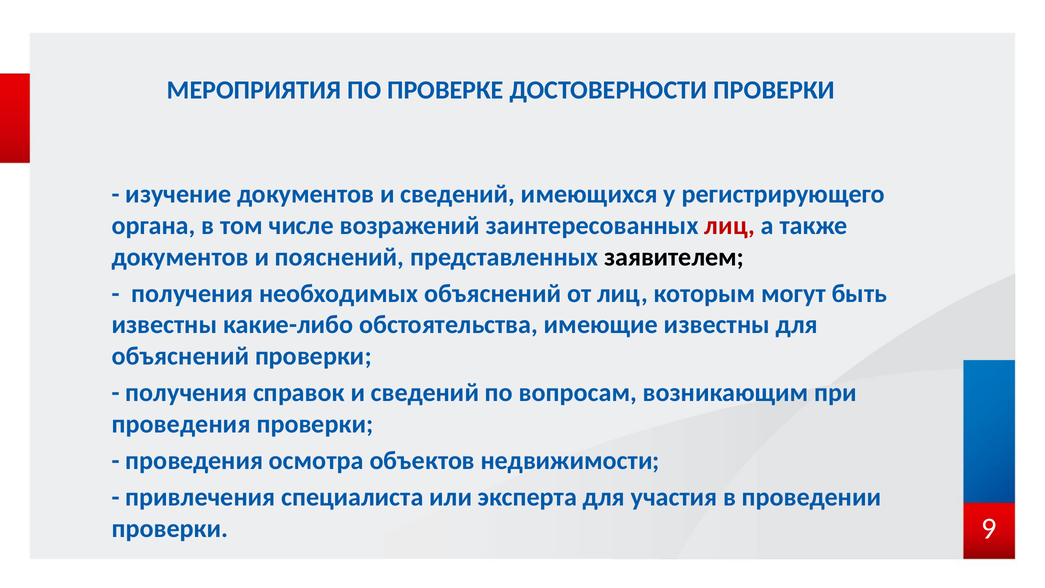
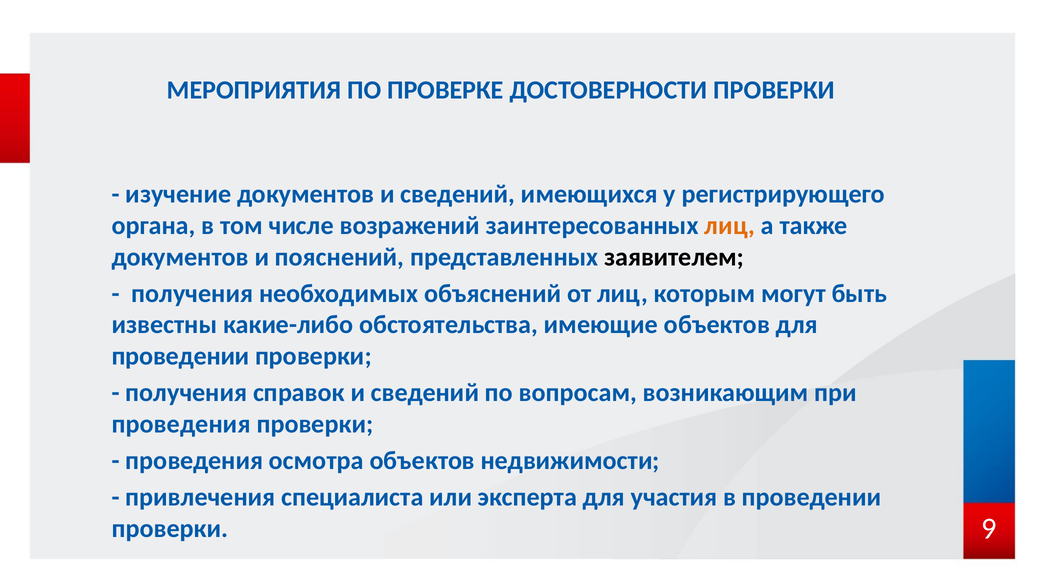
лиц colour: red -> orange (730, 225)
имеющие известны: известны -> объектов (717, 325)
объяснений: объяснений -> проведении (181, 356)
